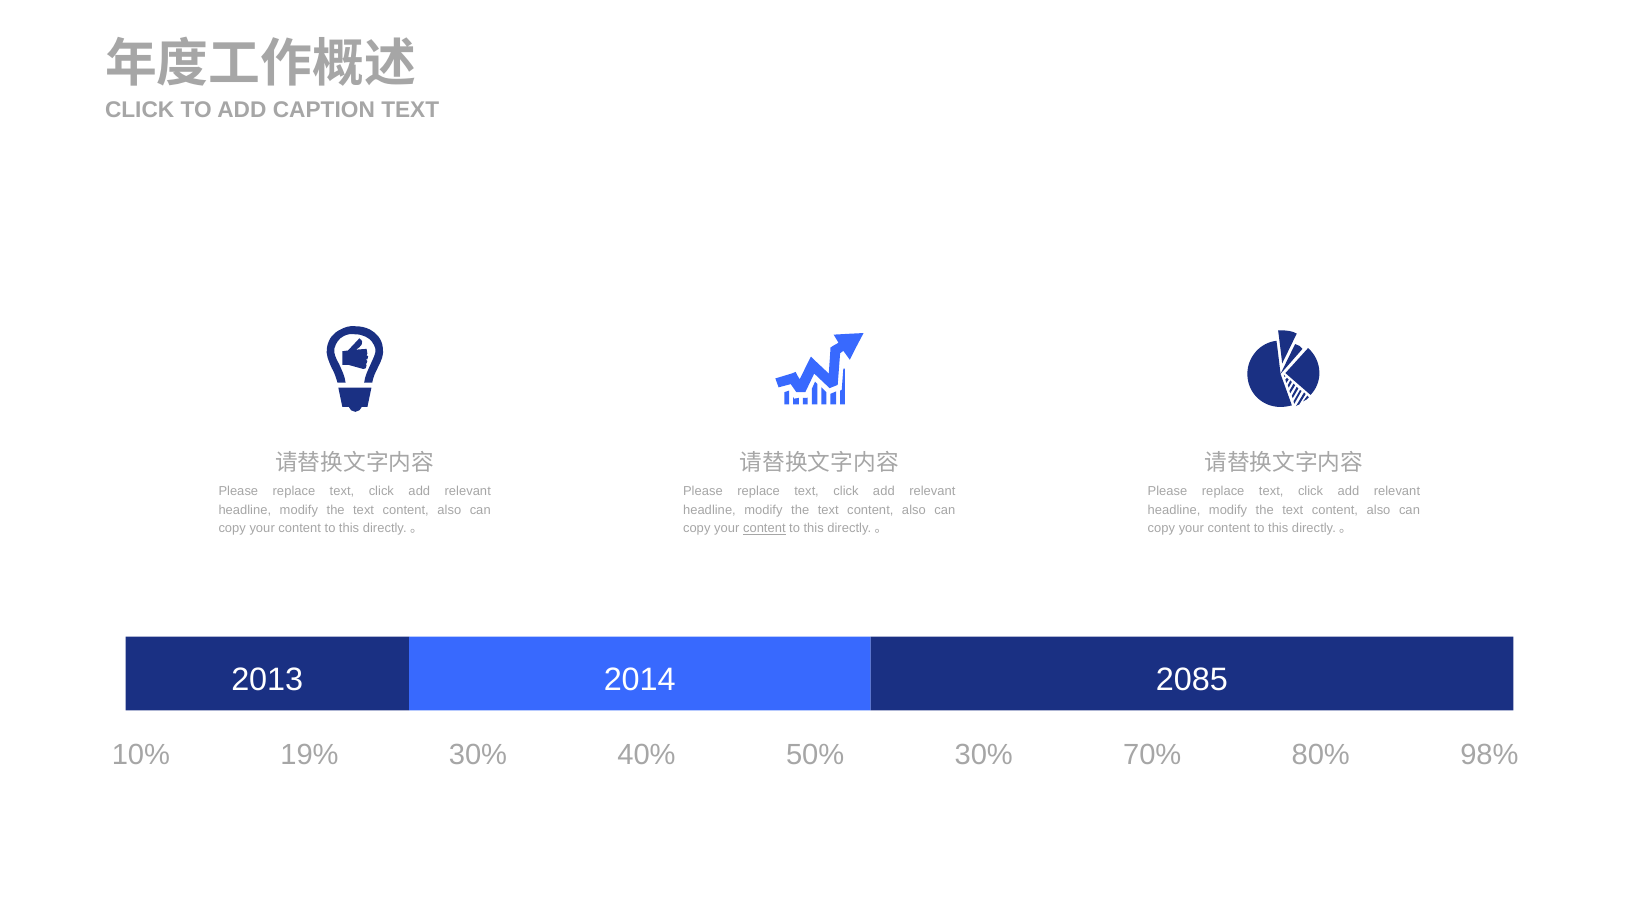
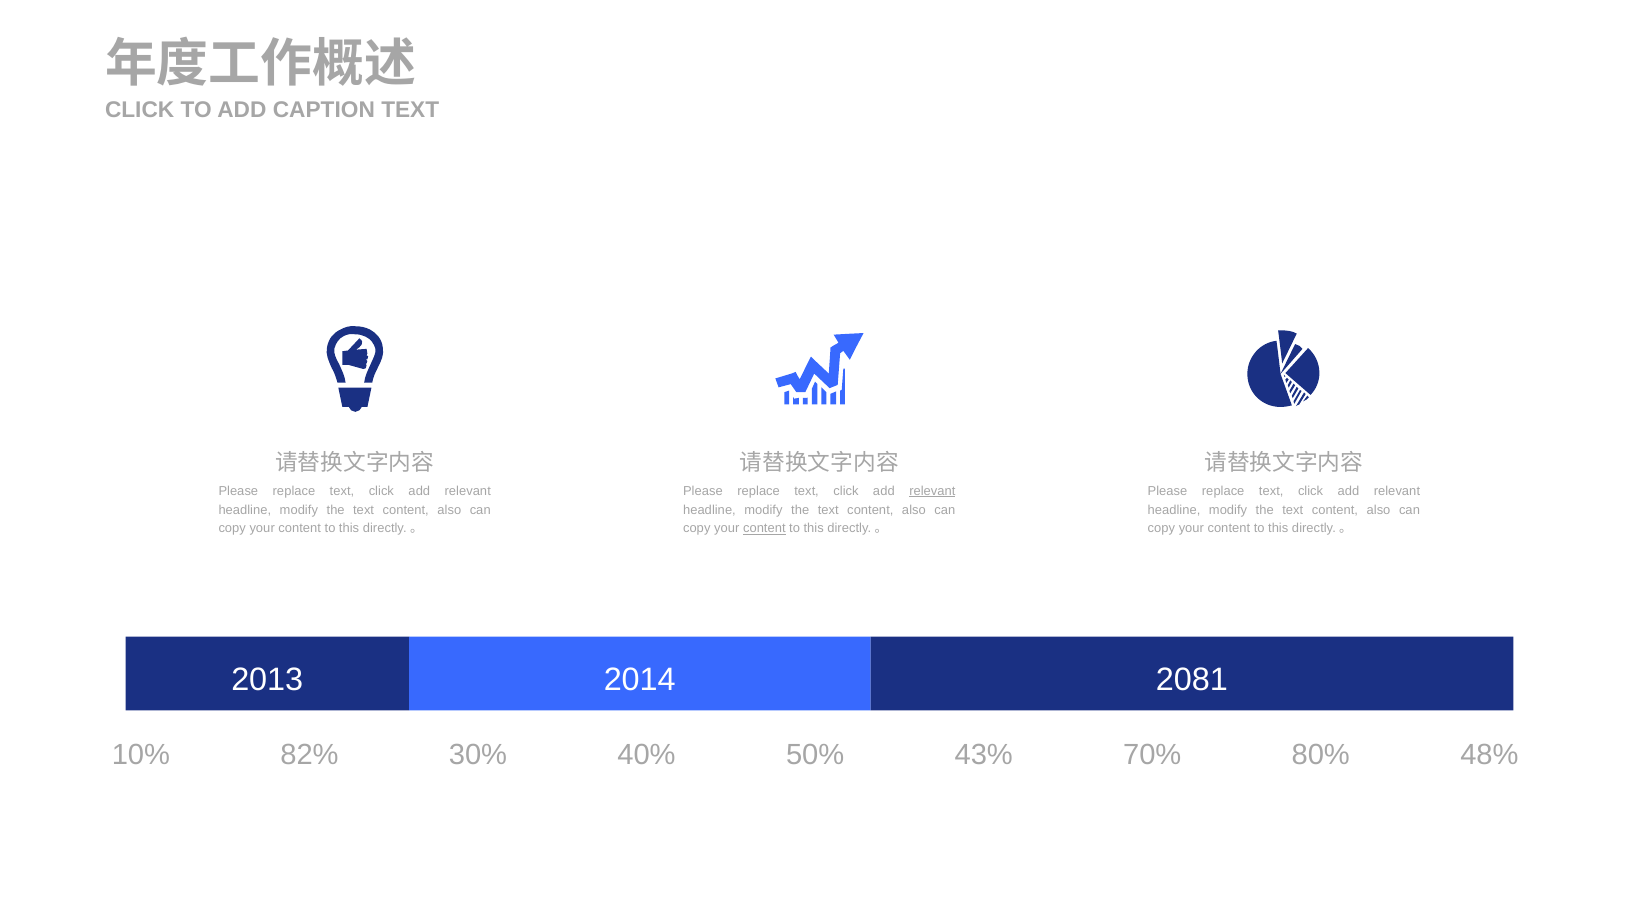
relevant underline: none -> present (932, 491)
2085: 2085 -> 2081 (1192, 680)
19%: 19% -> 82% (309, 755)
50% 30%: 30% -> 43% (984, 755)
98%: 98% -> 48% (1489, 755)
